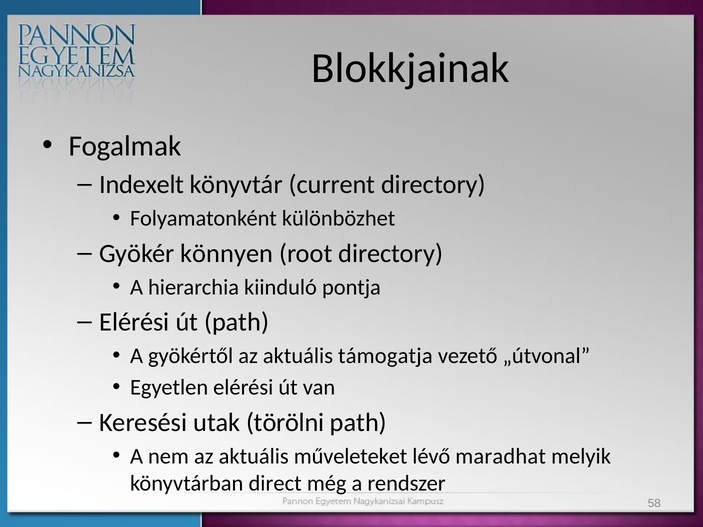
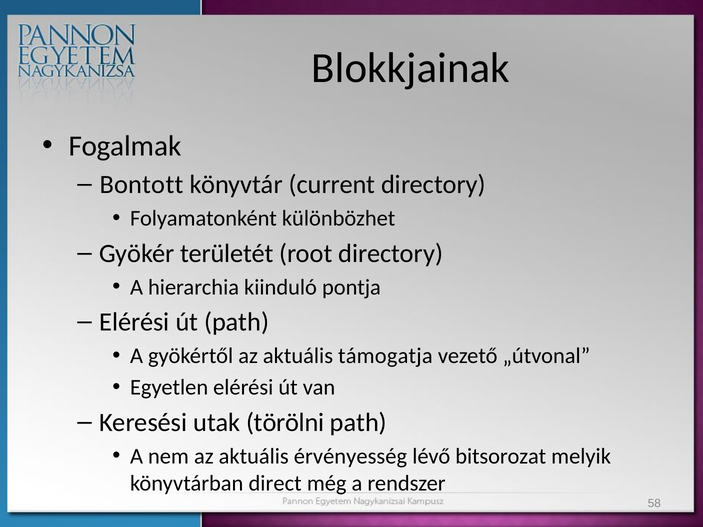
Indexelt: Indexelt -> Bontott (142, 185)
könnyen: könnyen -> területét (227, 254)
műveleteket: műveleteket -> érvényesség (350, 456)
maradhat: maradhat -> bitsorozat (501, 456)
